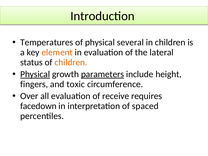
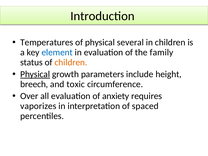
element colour: orange -> blue (57, 52)
lateral: lateral -> family (162, 52)
parameters underline: present -> none (103, 74)
fingers: fingers -> breech (34, 84)
receive: receive -> anxiety (116, 96)
facedown: facedown -> vaporizes (38, 106)
